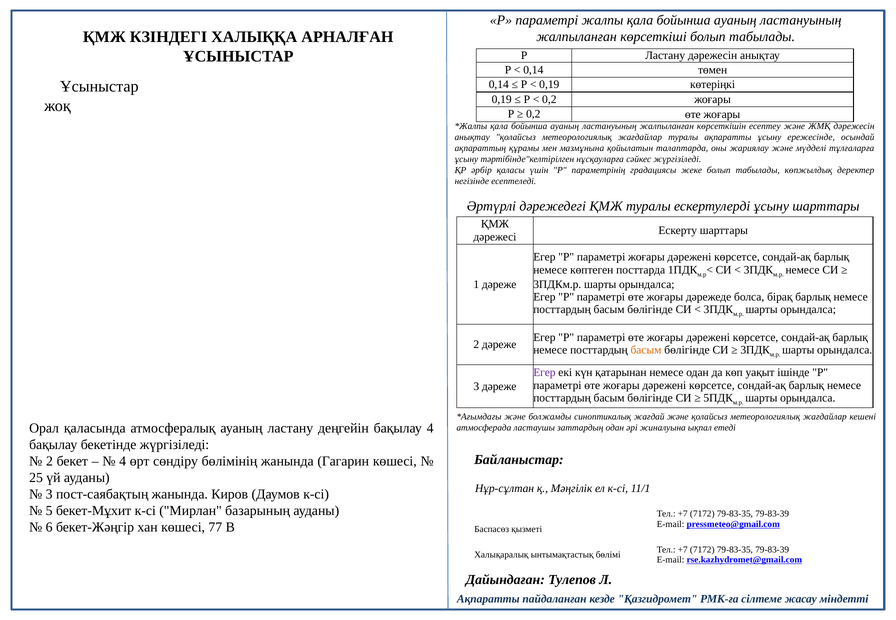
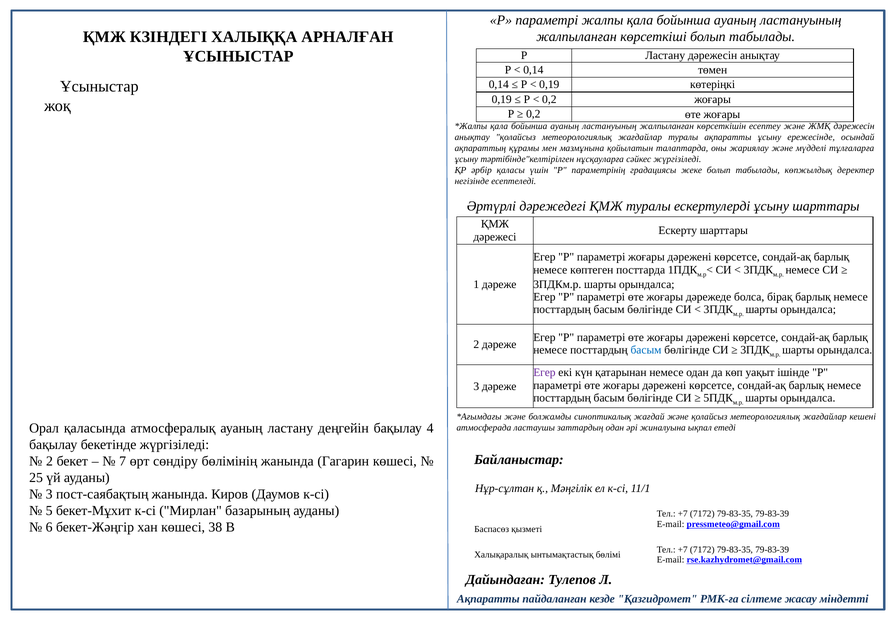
басым colour: orange -> blue (646, 350)
4: 4 -> 7 (123, 461)
77: 77 -> 38 (215, 527)
